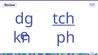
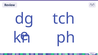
tch underline: present -> none (64, 19)
